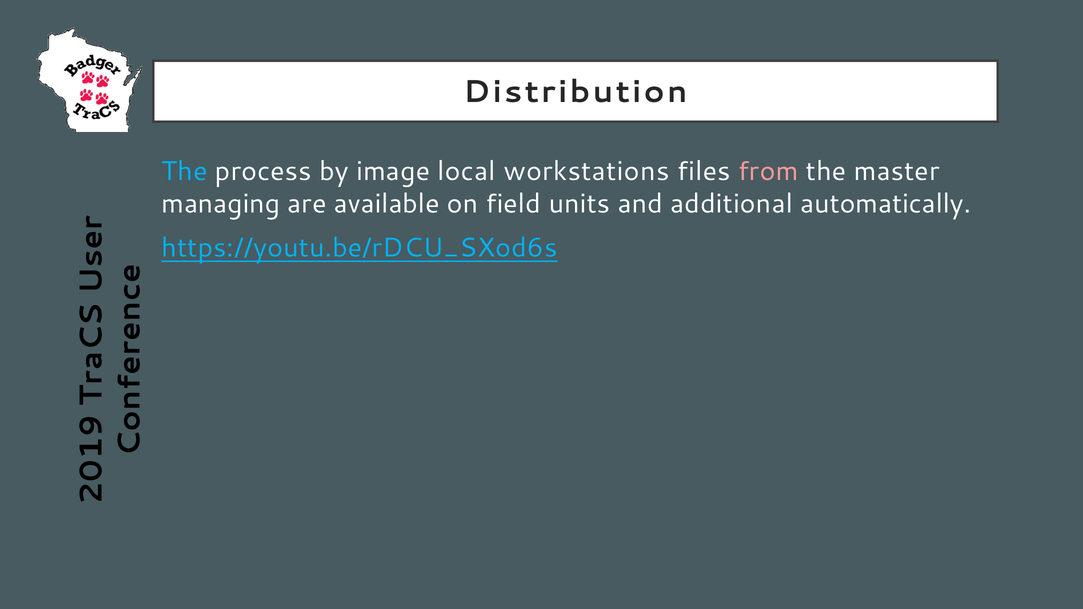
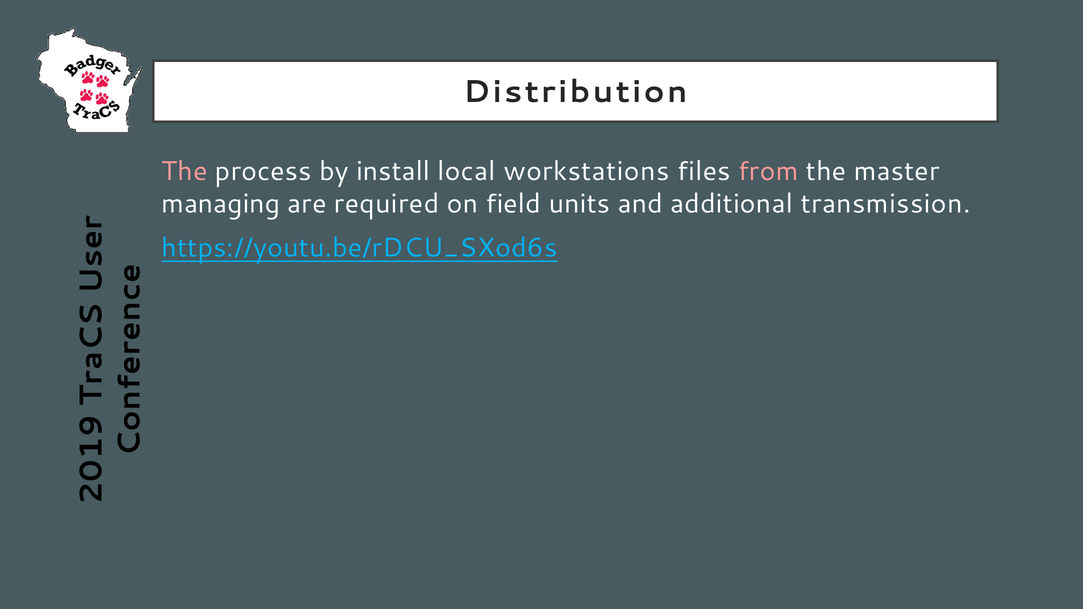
The colour: light blue -> pink (185, 172)
image: image -> install (393, 172)
available: available -> required (387, 204)
automatically: automatically -> transmission (886, 204)
